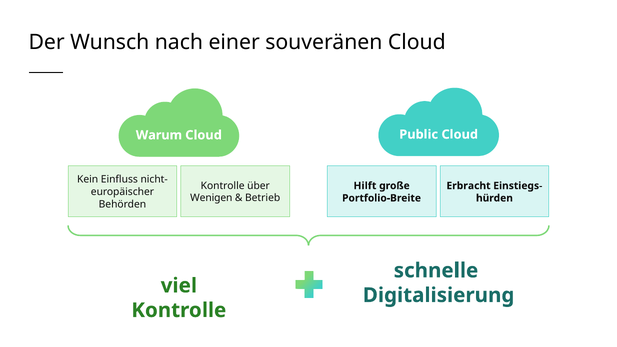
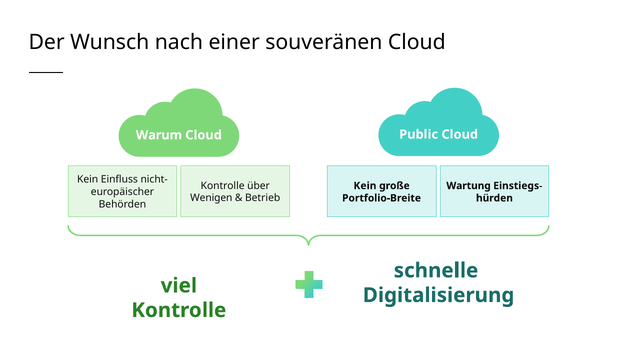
Hilft: Hilft -> Kein (365, 186)
Erbracht: Erbracht -> Wartung (469, 186)
